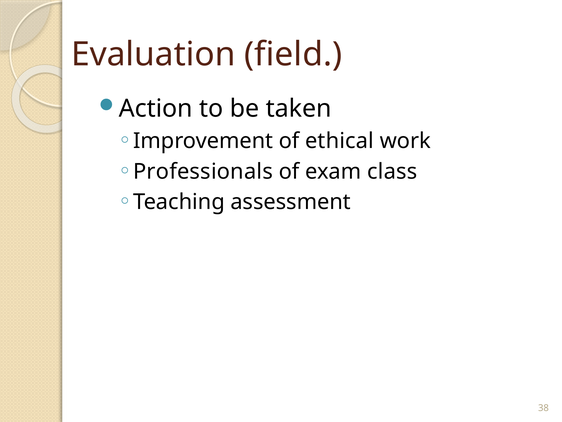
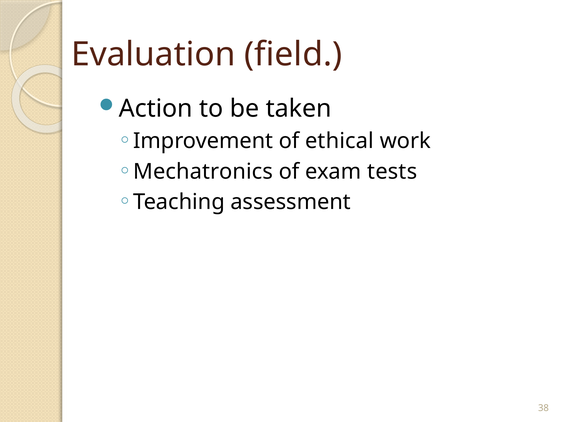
Professionals: Professionals -> Mechatronics (203, 171)
class: class -> tests (392, 171)
